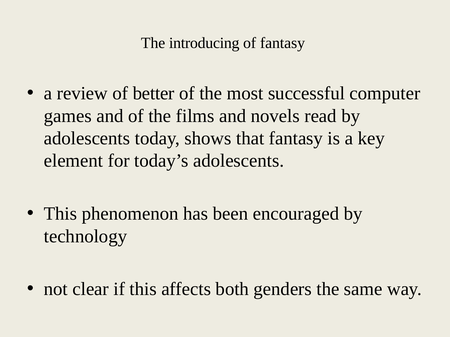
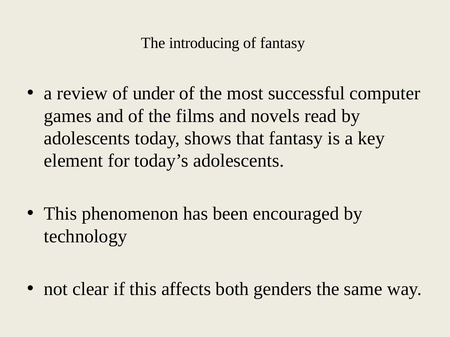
better: better -> under (154, 94)
